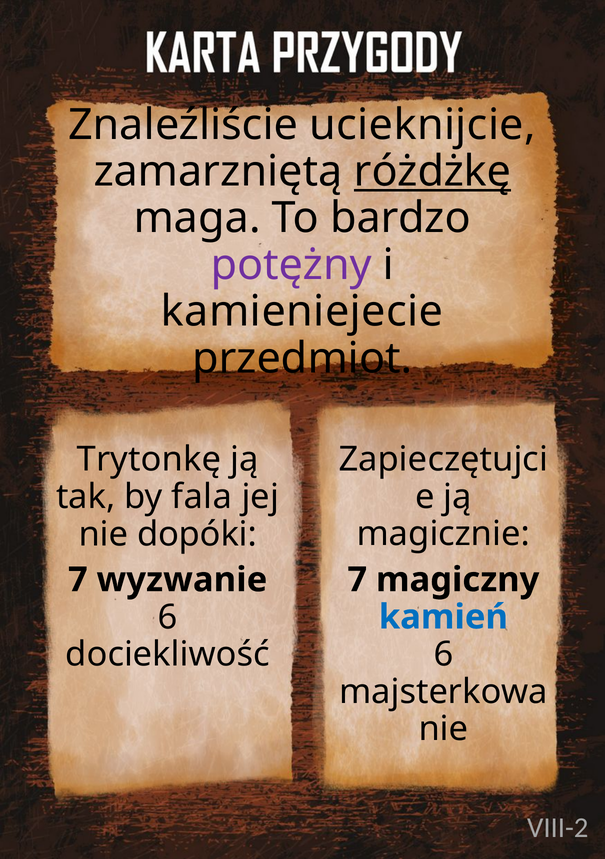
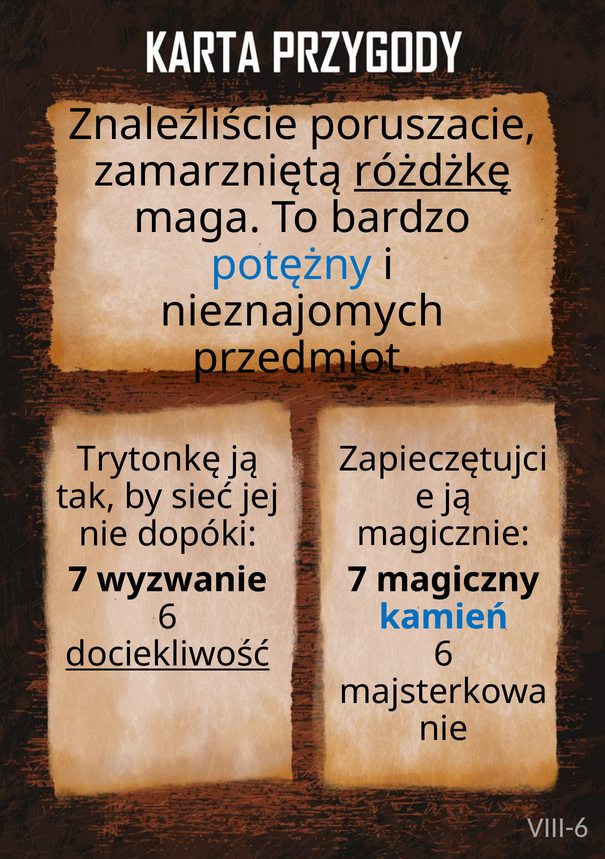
ucieknijcie: ucieknijcie -> poruszacie (423, 125)
potężny colour: purple -> blue (291, 265)
kamieniejecie: kamieniejecie -> nieznajomych (302, 312)
fala: fala -> sieć (202, 497)
dociekliwość underline: none -> present (168, 655)
VIII-2: VIII-2 -> VIII-6 (558, 828)
